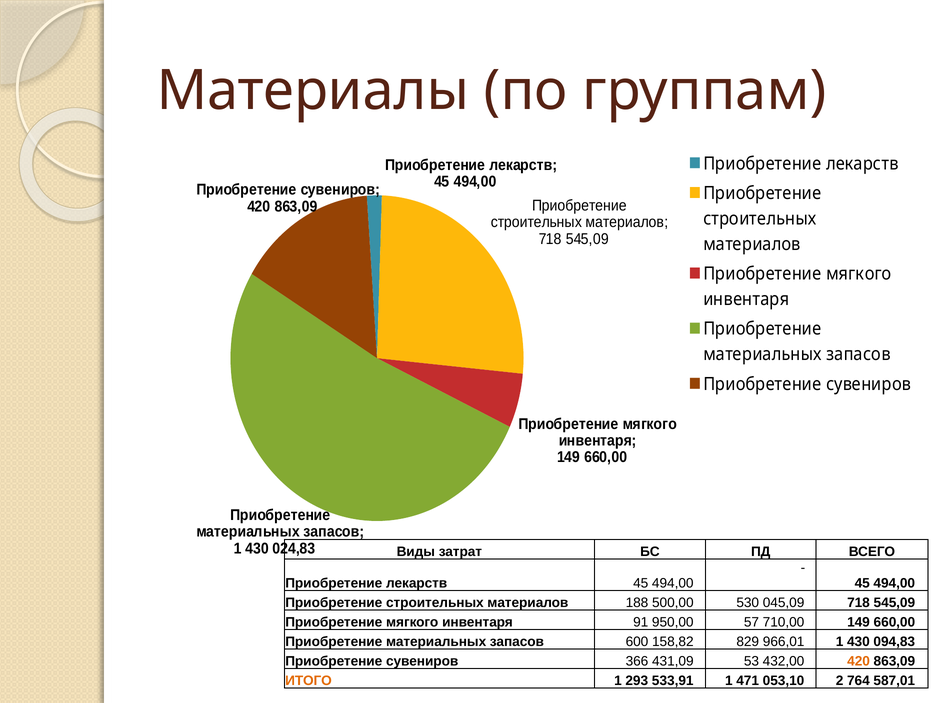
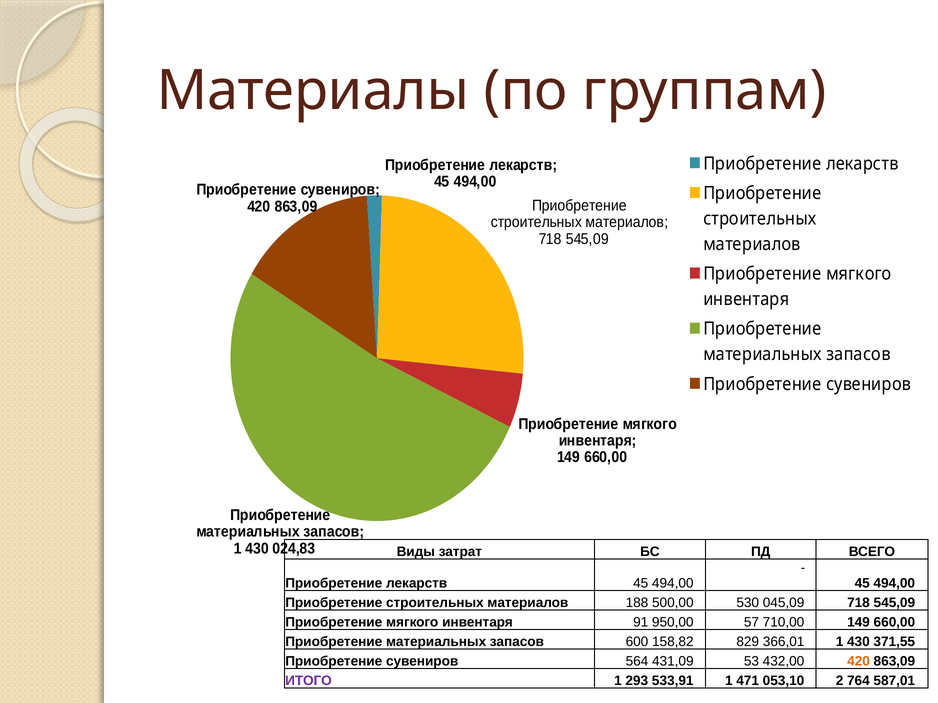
966,01: 966,01 -> 366,01 (784, 642)
094,83: 094,83 -> 371,55 (894, 642)
366: 366 -> 564 (637, 662)
ИТОГО colour: orange -> purple (309, 681)
